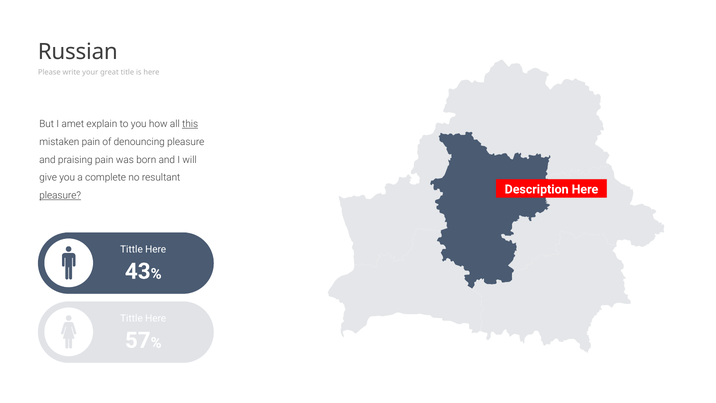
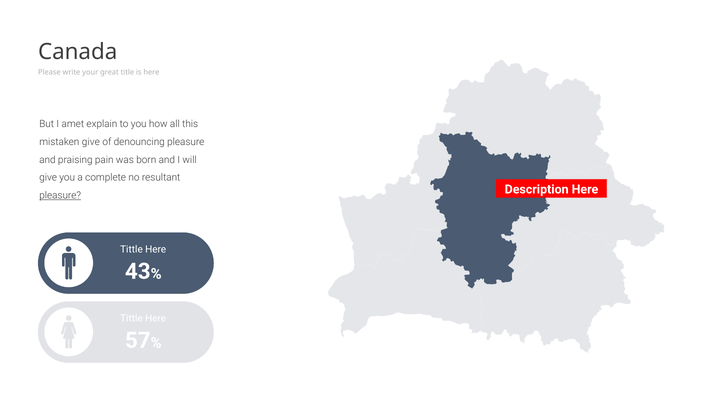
Russian: Russian -> Canada (78, 52)
this underline: present -> none (190, 124)
mistaken pain: pain -> give (91, 142)
